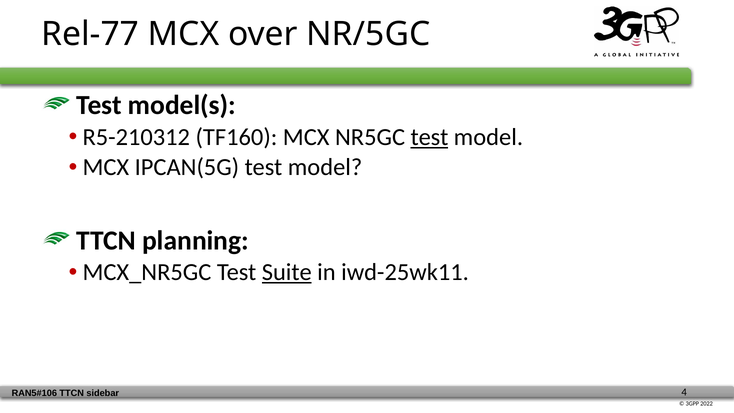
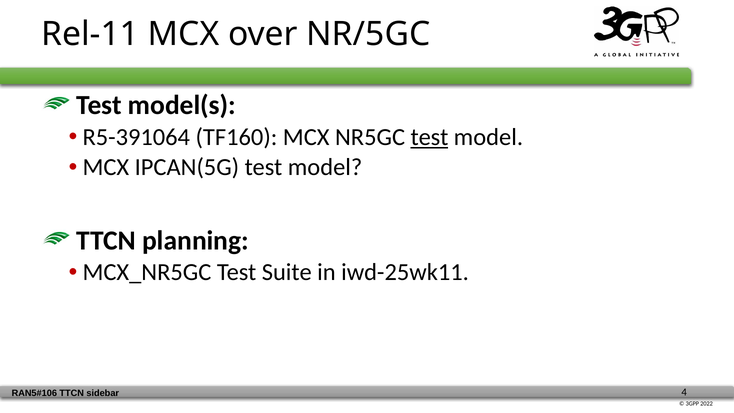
Rel-77: Rel-77 -> Rel-11 (90, 34)
R5-210312: R5-210312 -> R5-391064 (136, 137)
Suite underline: present -> none (287, 272)
